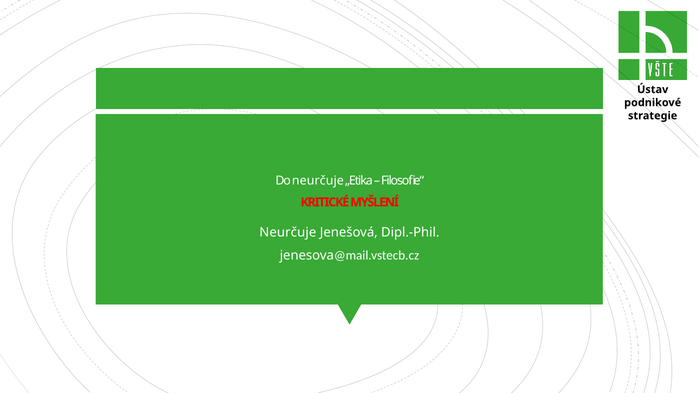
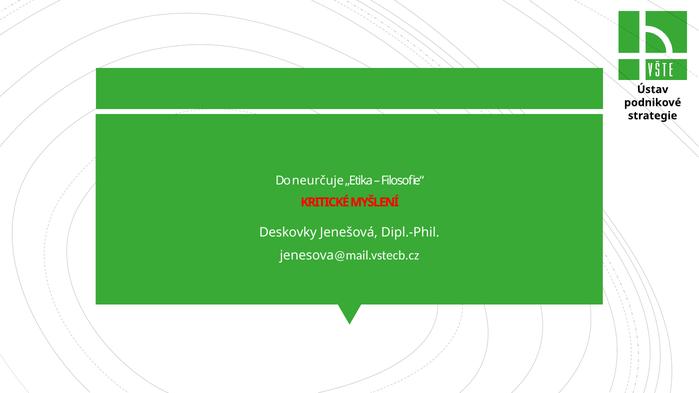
Neurčuje: Neurčuje -> Deskovky (288, 233)
